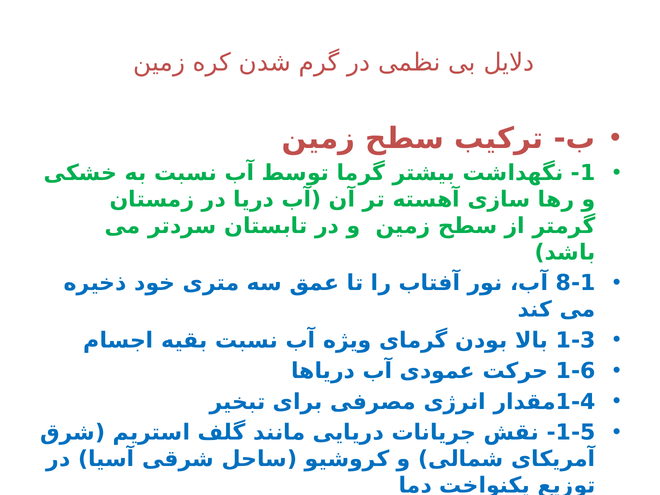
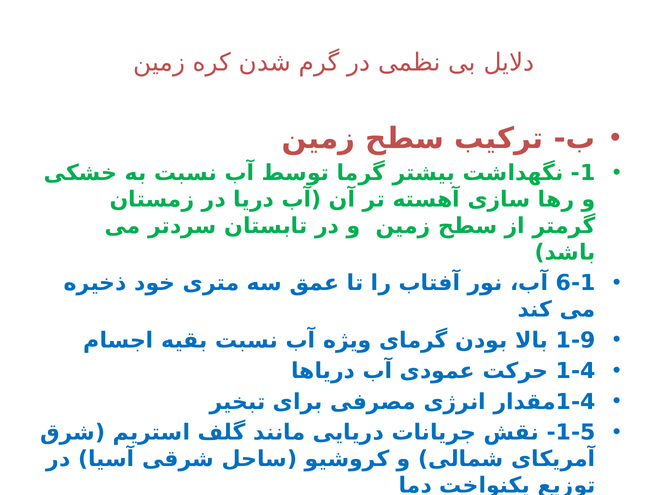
8-1: 8-1 -> 6-1 (576, 283)
1-3: 1-3 -> 1-9 (576, 340)
1-6: 1-6 -> 1-4 (576, 371)
